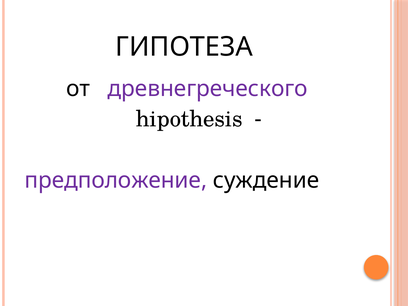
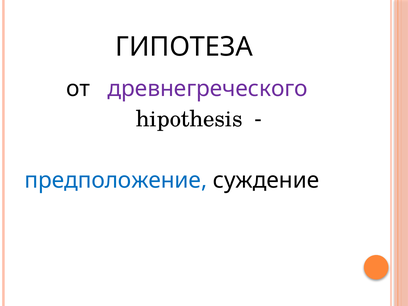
предположение colour: purple -> blue (116, 180)
